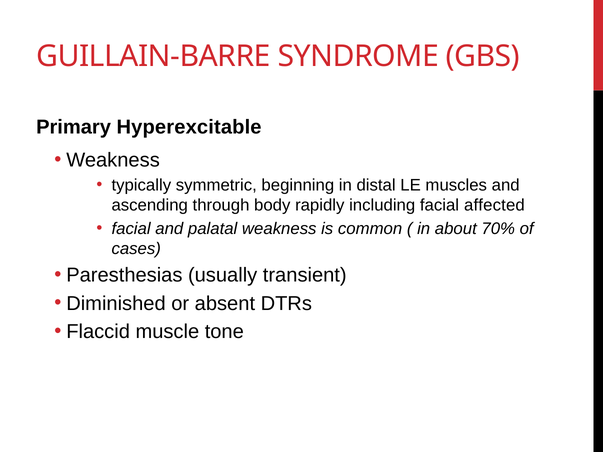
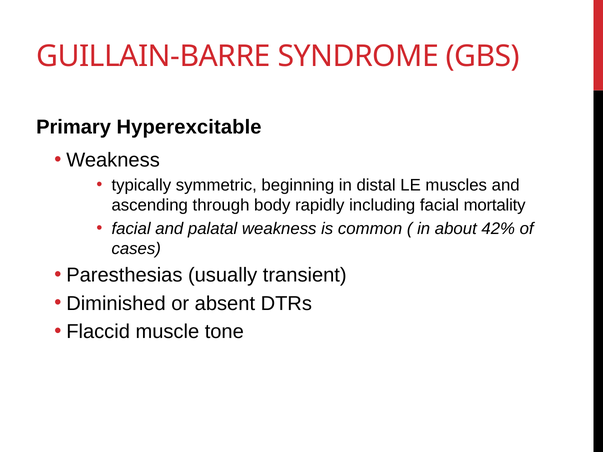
affected: affected -> mortality (495, 206)
70%: 70% -> 42% (498, 229)
